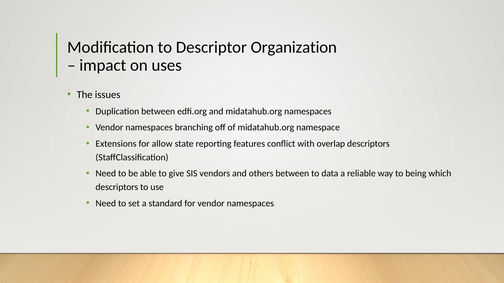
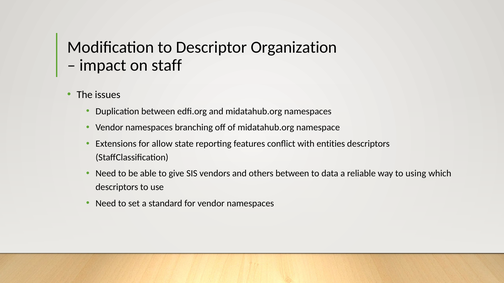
uses: uses -> staff (167, 66)
overlap: overlap -> entities (331, 144)
being: being -> using (416, 174)
